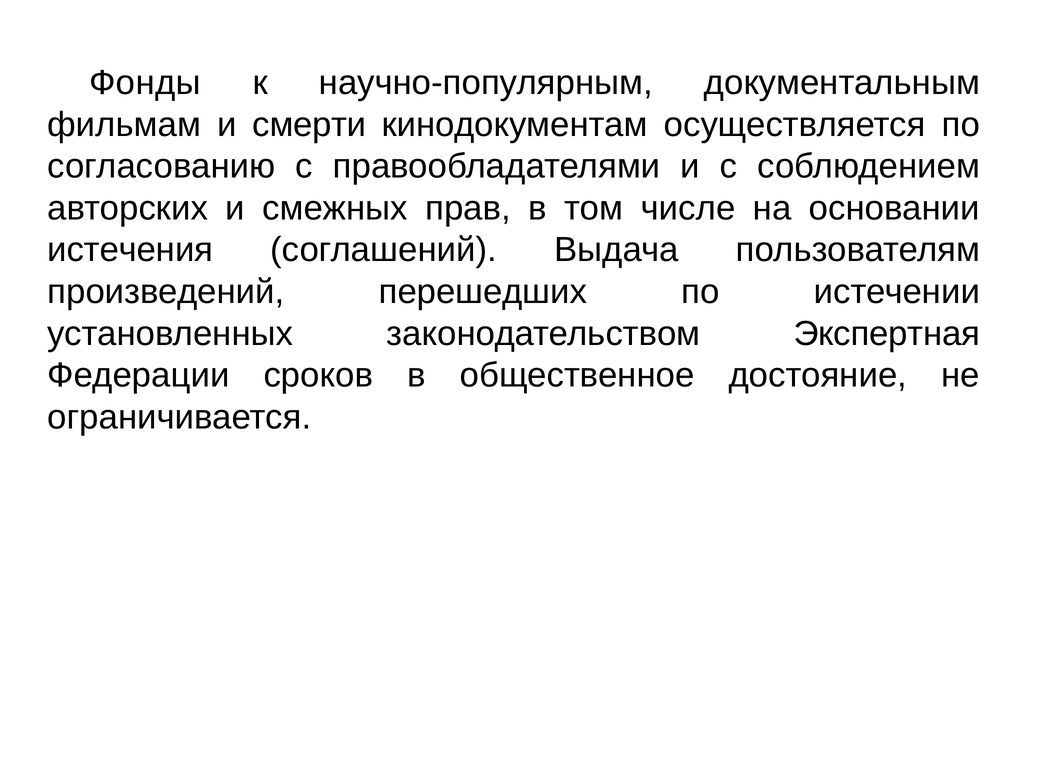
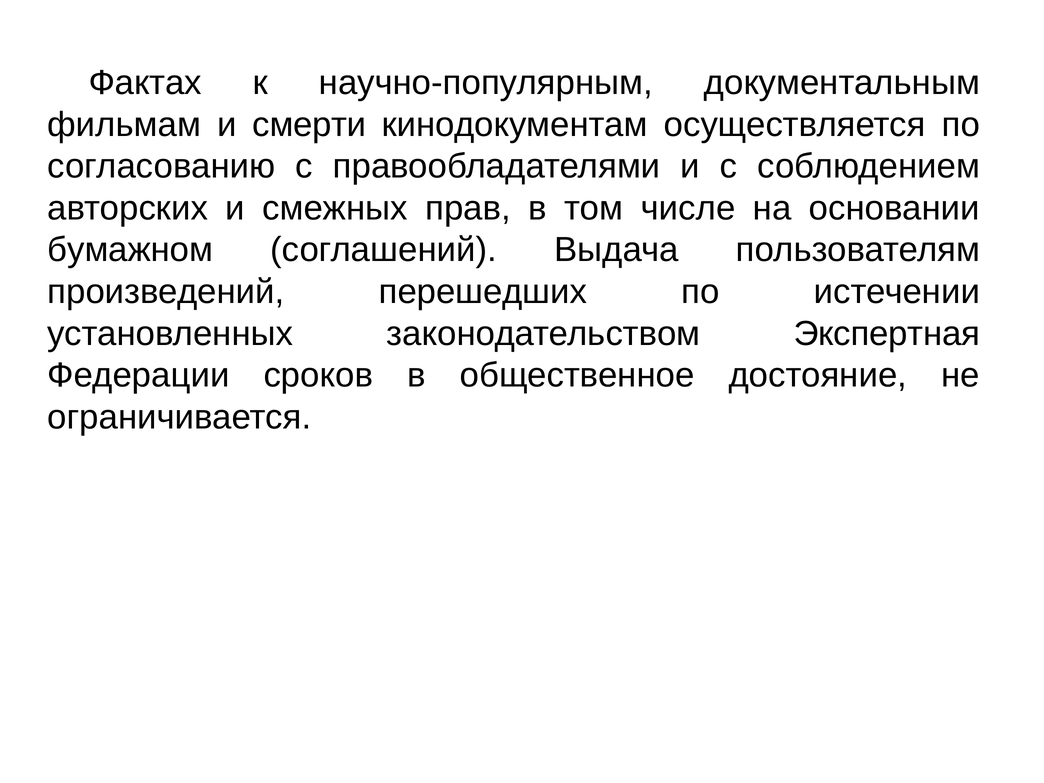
Фонды: Фонды -> Фактах (145, 83)
истечения: истечения -> бумажном (130, 250)
